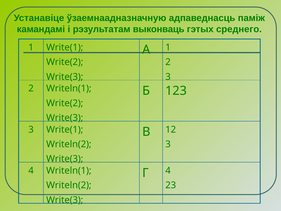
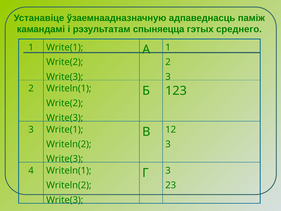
выконваць: выконваць -> спыняецца (159, 29)
Г 4: 4 -> 3 (168, 170)
